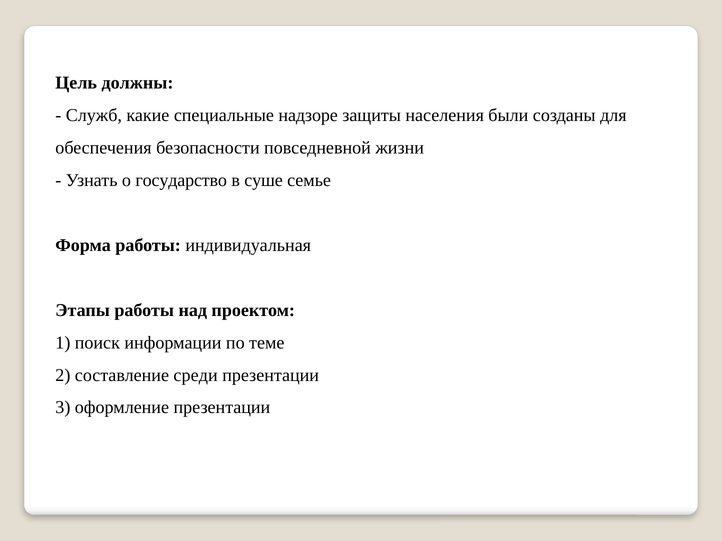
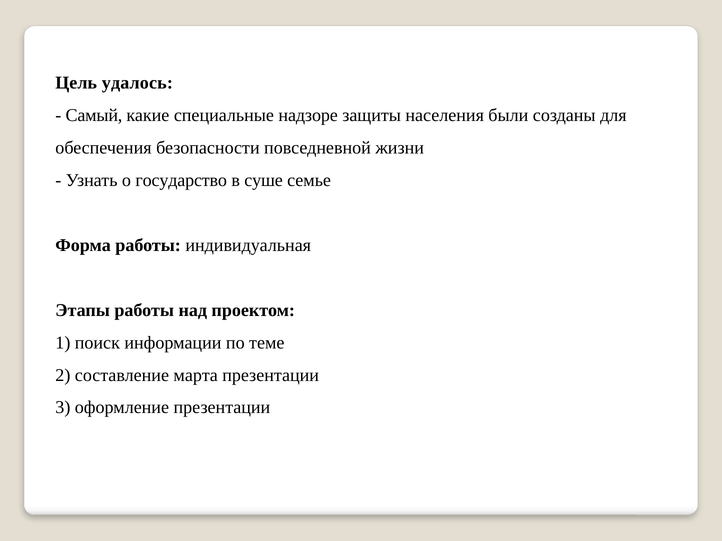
должны: должны -> удалось (137, 83)
Служб: Служб -> Самый (94, 115)
среди: среди -> марта (196, 375)
